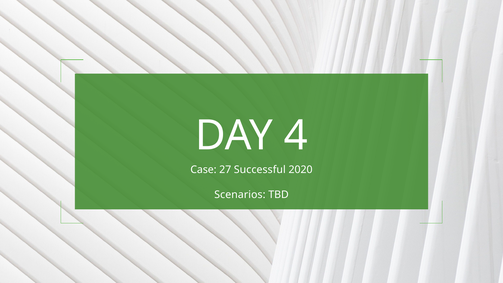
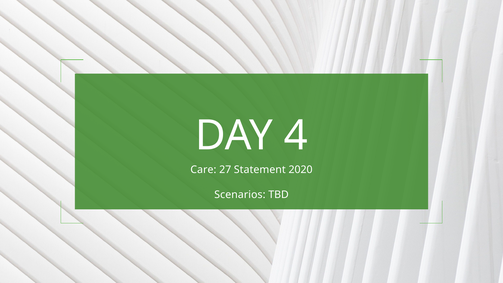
Case: Case -> Care (203, 170)
Successful: Successful -> Statement (260, 170)
